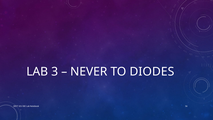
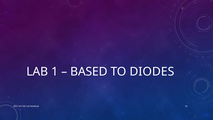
3: 3 -> 1 (55, 71)
NEVER: NEVER -> BASED (89, 71)
